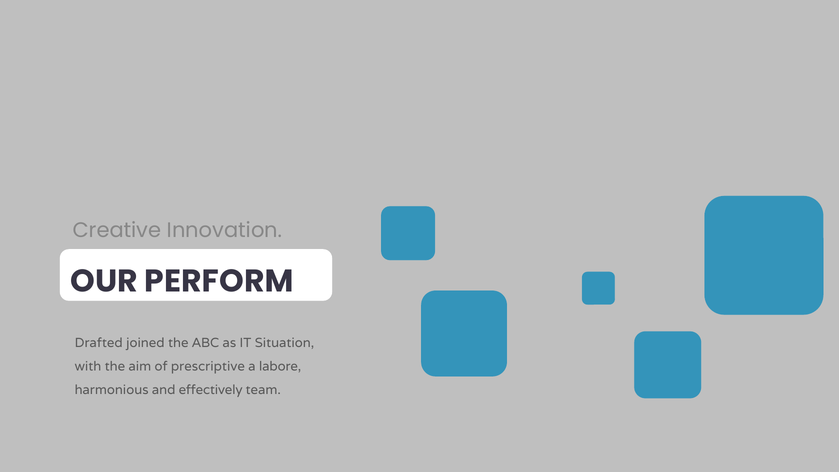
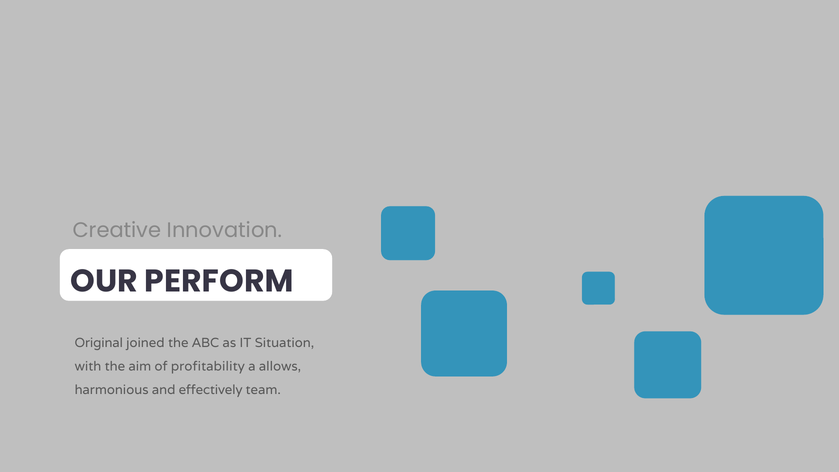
Drafted: Drafted -> Original (99, 343)
prescriptive: prescriptive -> profitability (208, 366)
labore: labore -> allows (280, 366)
